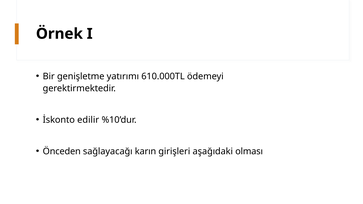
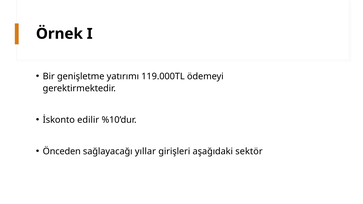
610.000TL: 610.000TL -> 119.000TL (163, 77)
karın: karın -> yıllar (145, 152)
olması: olması -> sektör (249, 152)
